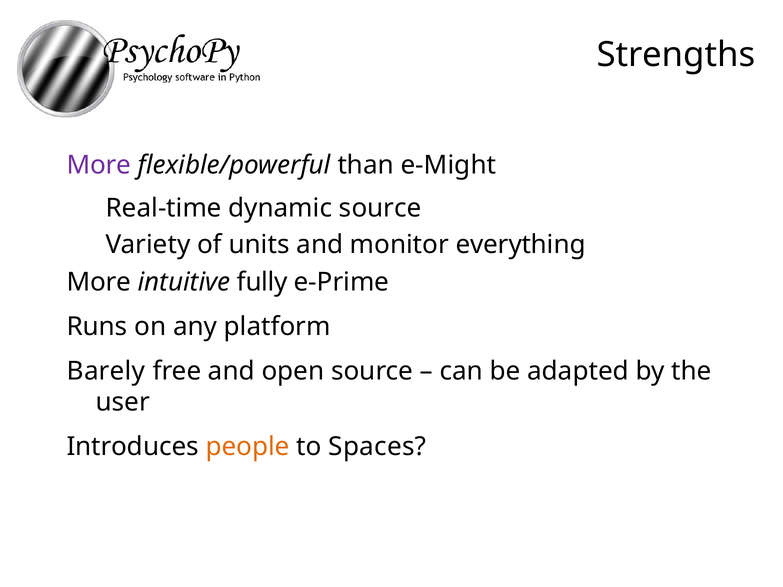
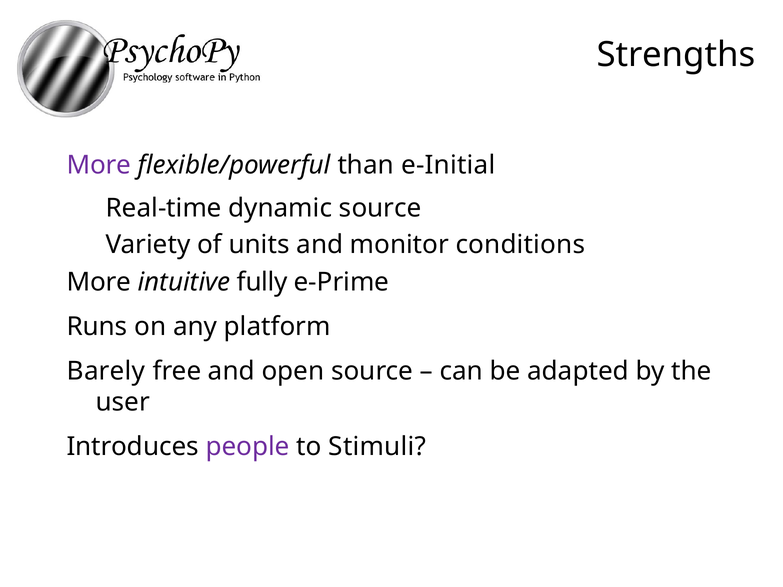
e-Might: e-Might -> e-Initial (448, 165)
everything: everything -> conditions (520, 245)
people colour: orange -> purple (248, 447)
Spaces: Spaces -> Stimuli (377, 447)
